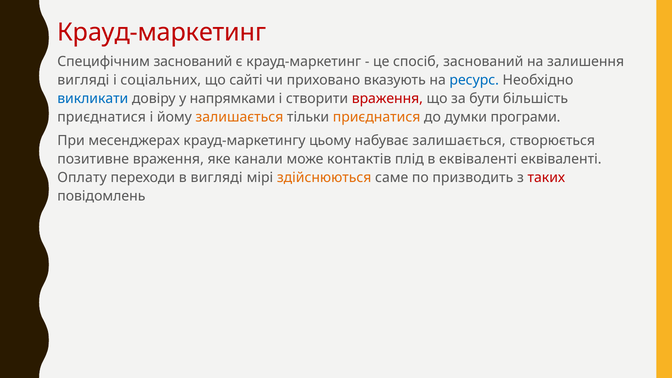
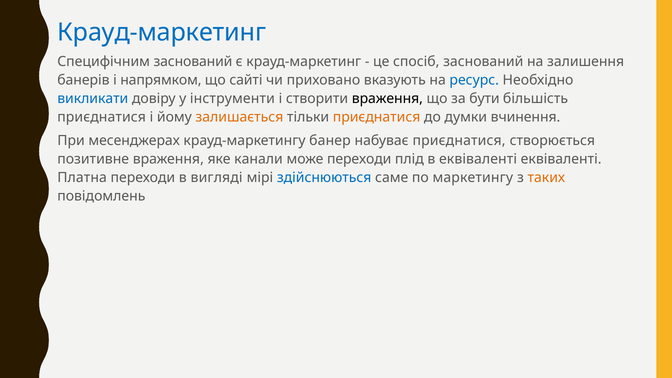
Крауд-маркетинг colour: red -> blue (162, 32)
вигляді: вигляді -> банерів (83, 80)
соціальних: соціальних -> напрямком (161, 80)
напрямками: напрямками -> інструменти (232, 99)
враження colour: red -> black (387, 99)
програми: програми -> вчинення (526, 117)
цьому: цьому -> банер (330, 141)
набуває залишається: залишається -> приєднатися (459, 141)
може контактів: контактів -> переходи (359, 159)
Оплату: Оплату -> Платна (82, 177)
здійснюються colour: orange -> blue (324, 177)
призводить: призводить -> маркетингу (473, 177)
таких colour: red -> orange (546, 177)
